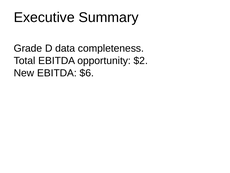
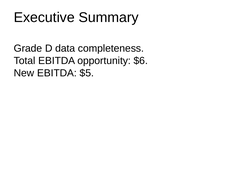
$2: $2 -> $6 (141, 61)
$6: $6 -> $5 (87, 73)
